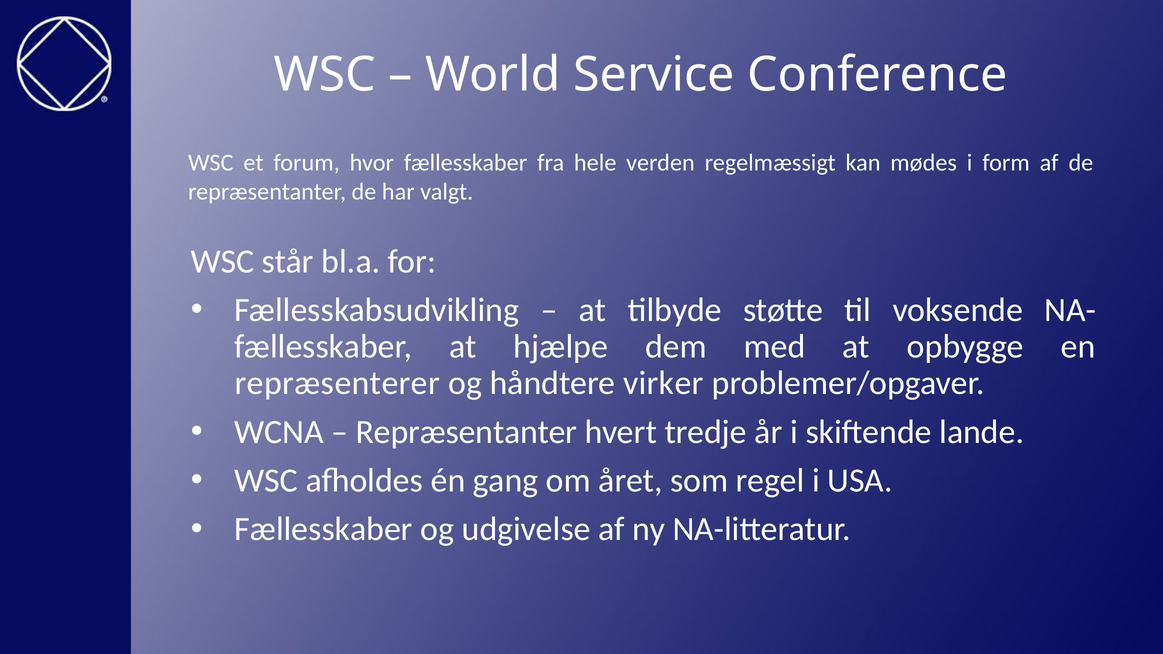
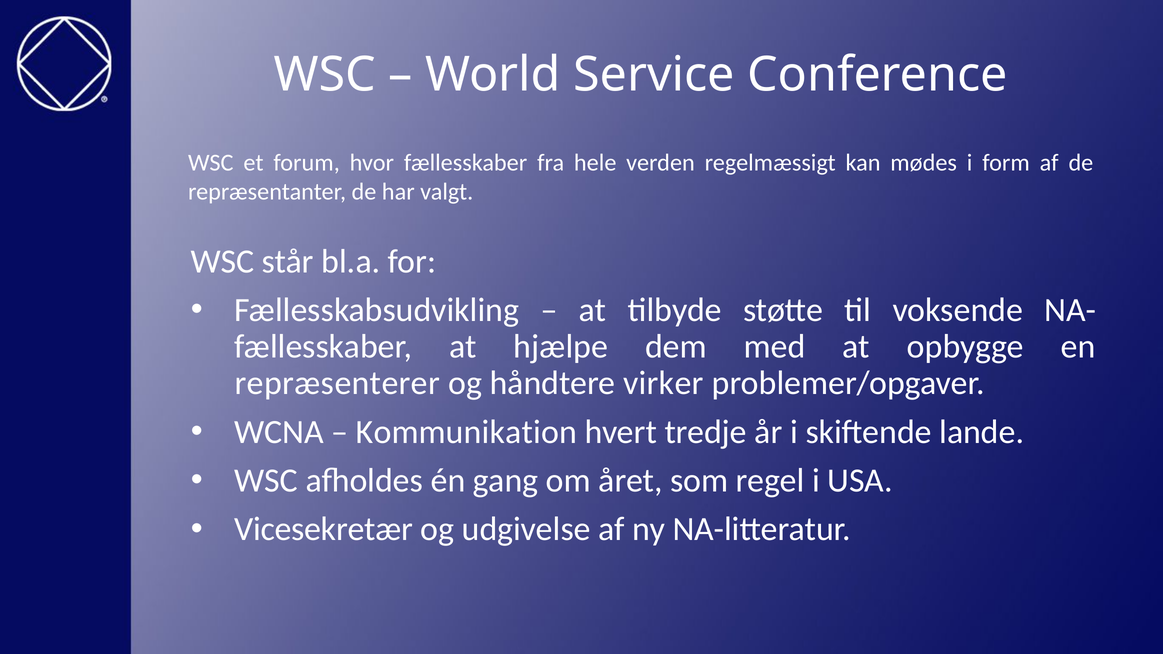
Repræsentanter: Repræsentanter -> Kommunikation (466, 432)
Fællesskaber: Fællesskaber -> Vicesekretær (324, 529)
